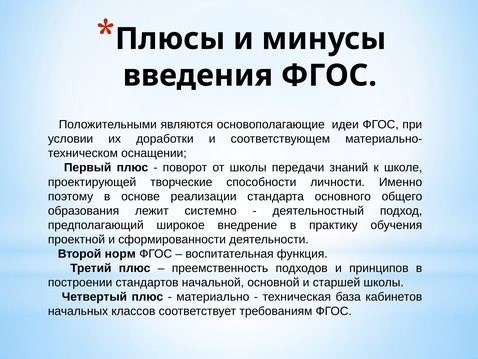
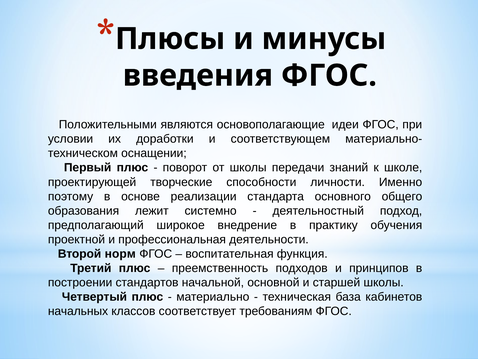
сформированности: сформированности -> профессиональная (172, 239)
